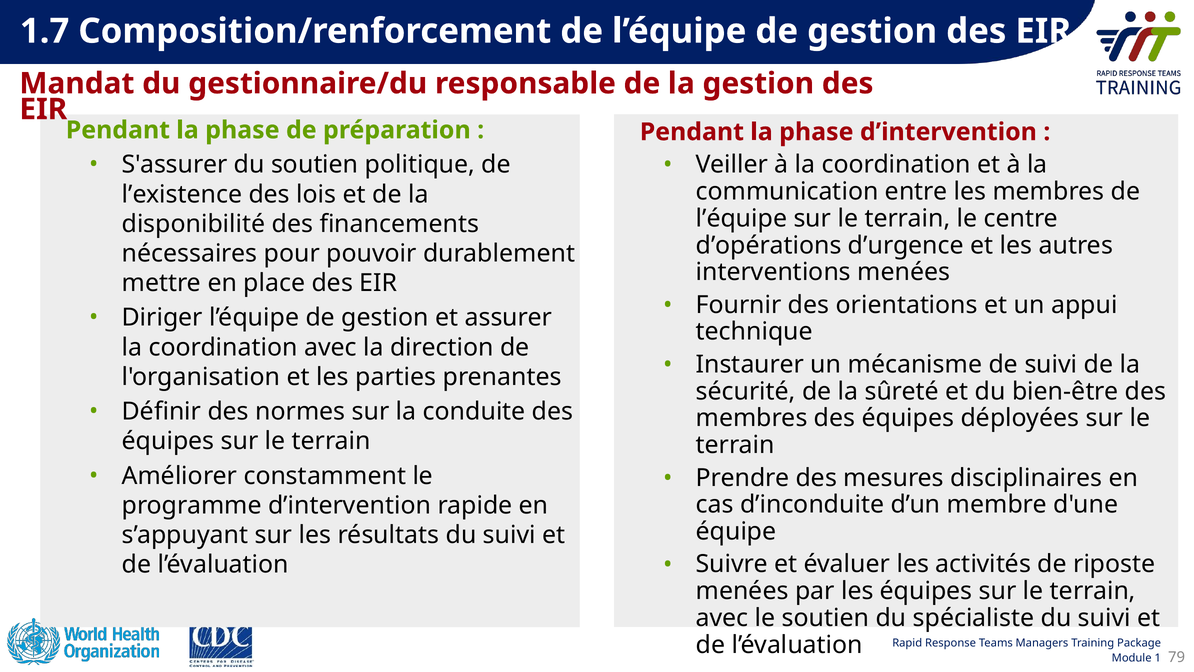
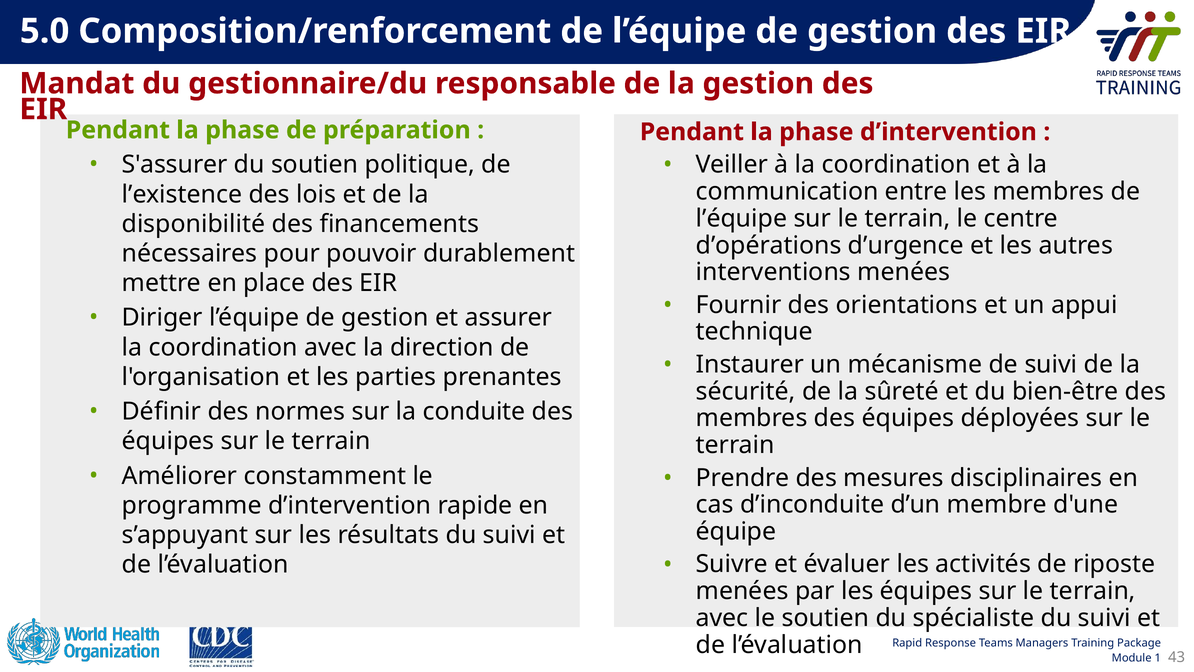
1.7: 1.7 -> 5.0 (45, 31)
79: 79 -> 43 (1177, 657)
